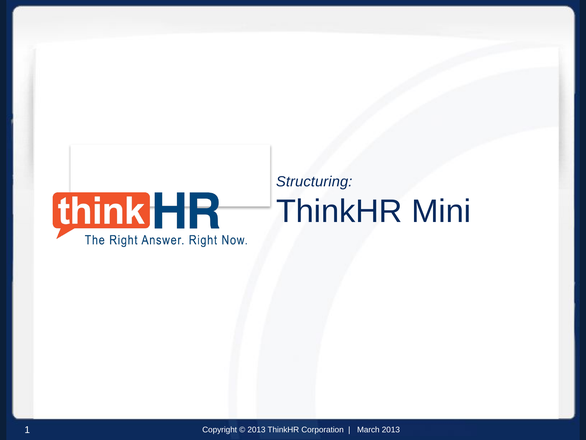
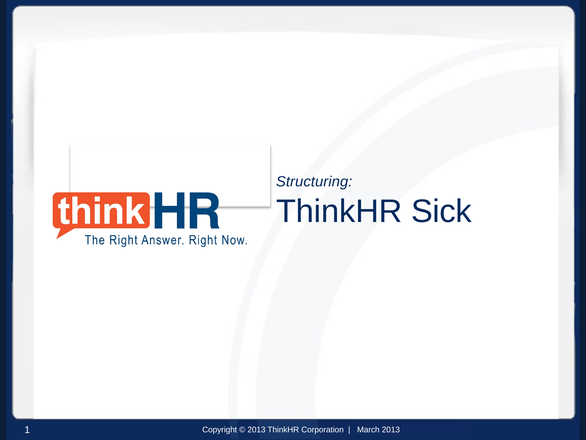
Mini: Mini -> Sick (441, 211)
